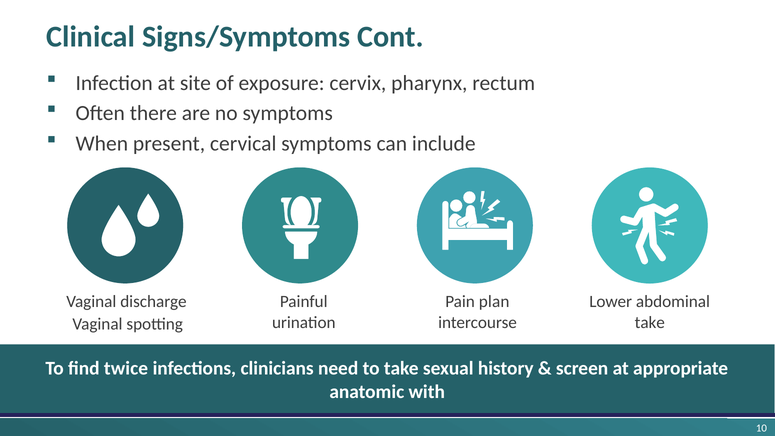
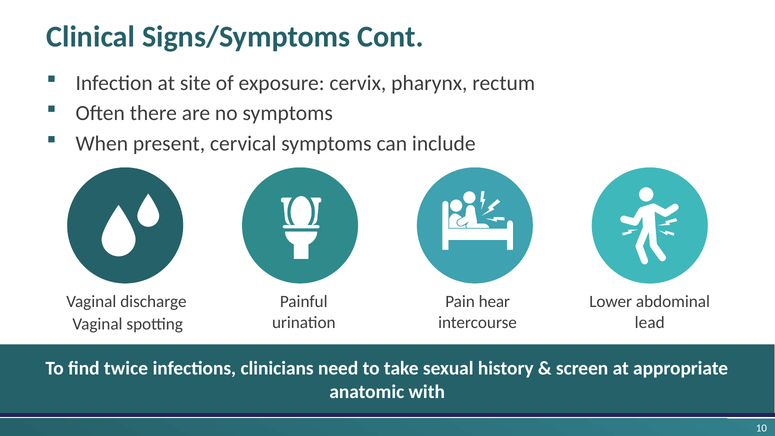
plan: plan -> hear (494, 302)
take: take -> lead (650, 322)
